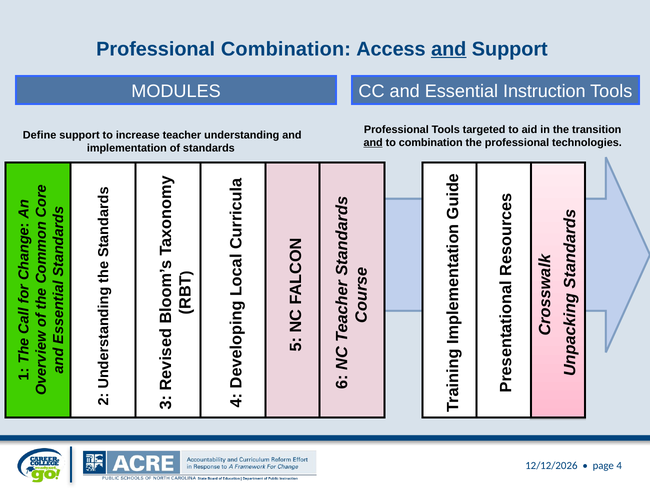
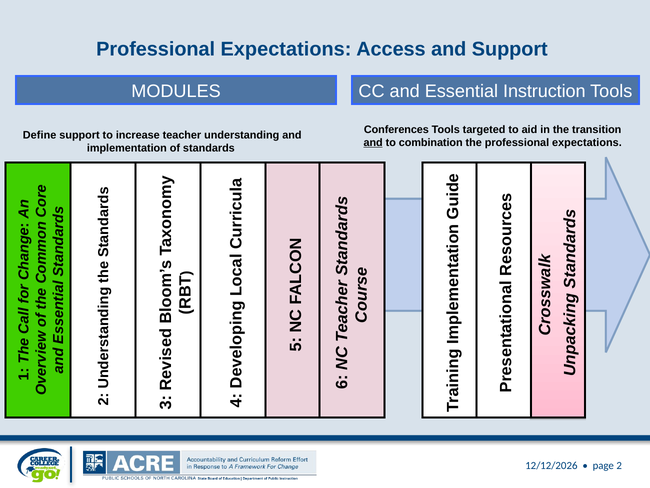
Combination: Combination -> Expectations (286, 49)
and underline: present -> none (449, 49)
Professional: Professional -> Conferences (396, 130)
the professional technologies: technologies -> expectations (587, 143)
page 4: 4 -> 2 (619, 465)
